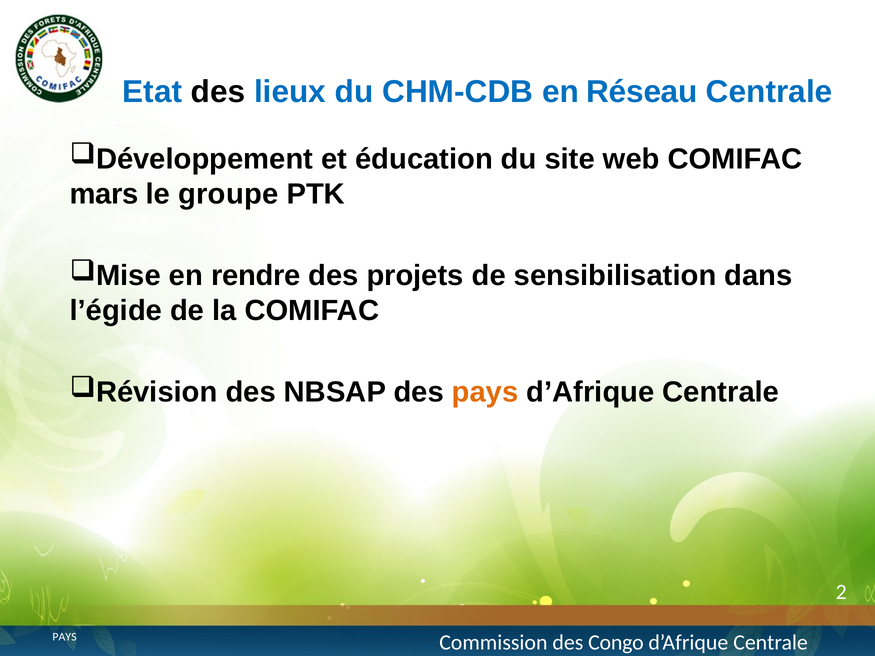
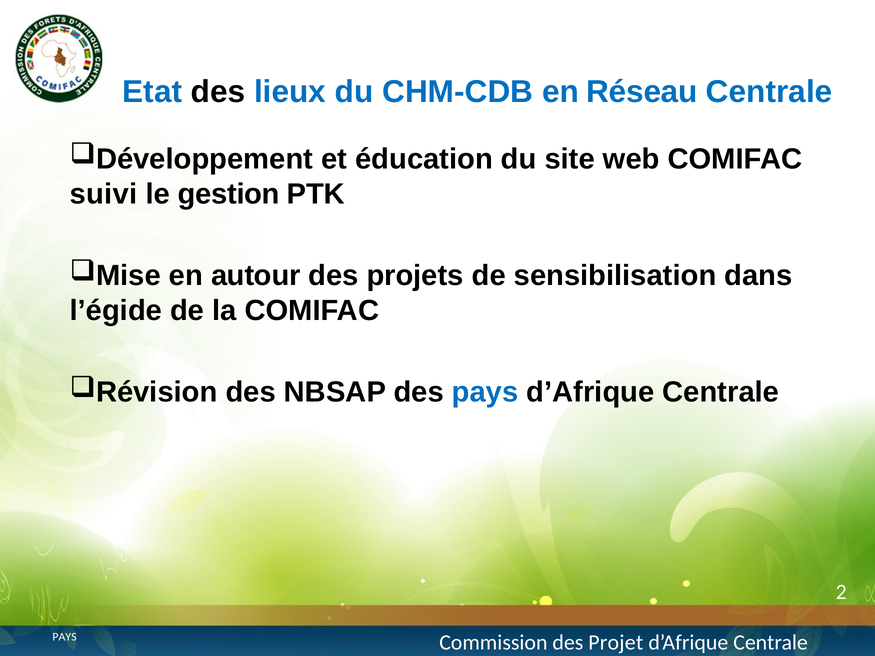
mars: mars -> suivi (104, 194)
groupe: groupe -> gestion (229, 194)
rendre: rendre -> autour (256, 276)
pays colour: orange -> blue (485, 392)
Congo: Congo -> Projet (616, 643)
